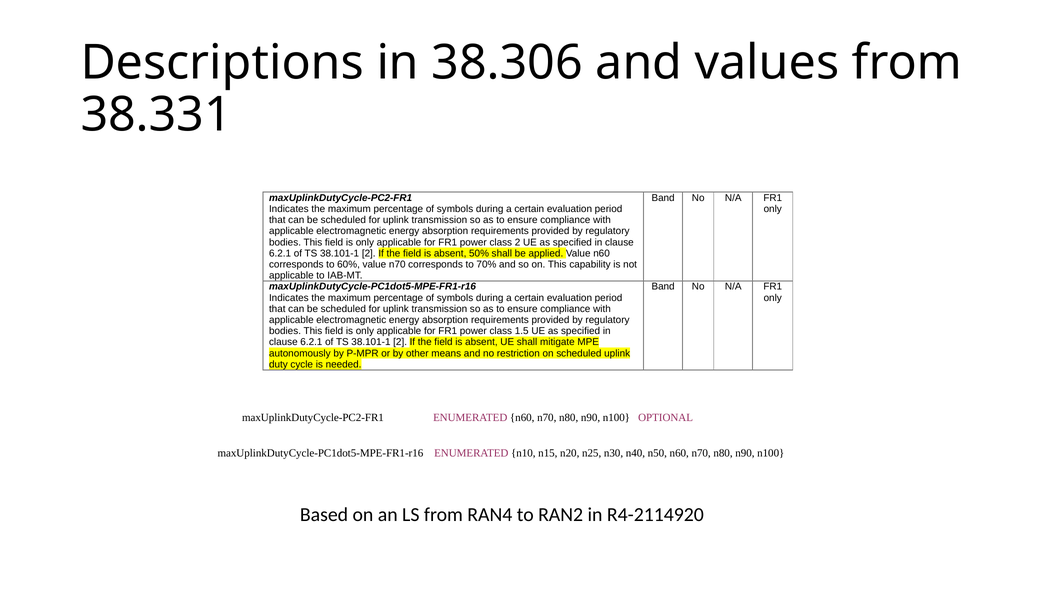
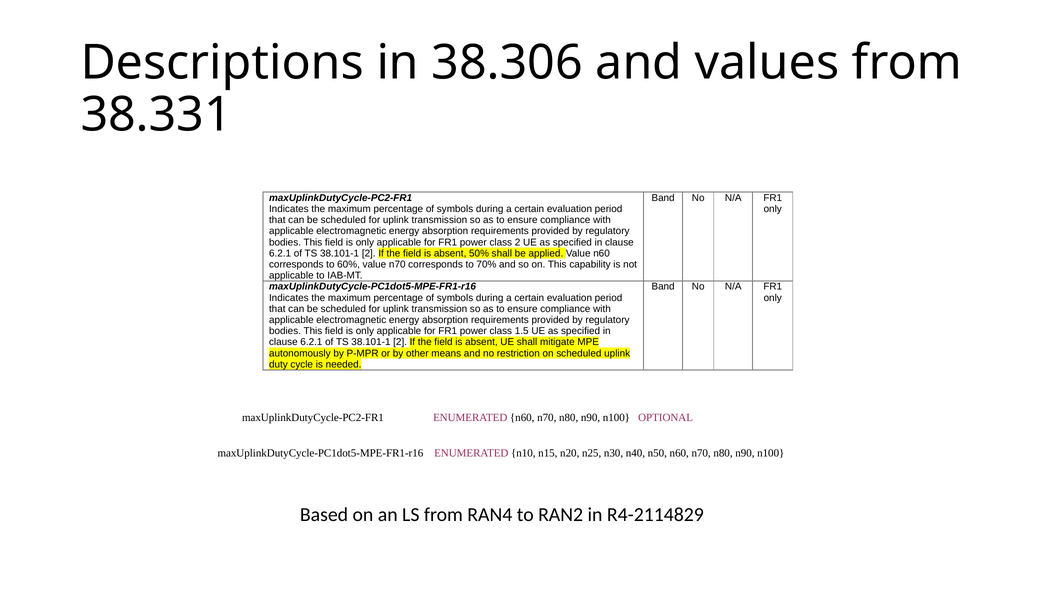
R4-2114920: R4-2114920 -> R4-2114829 (655, 515)
